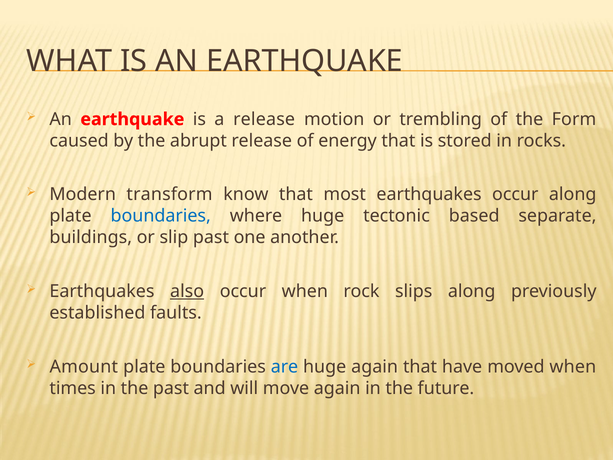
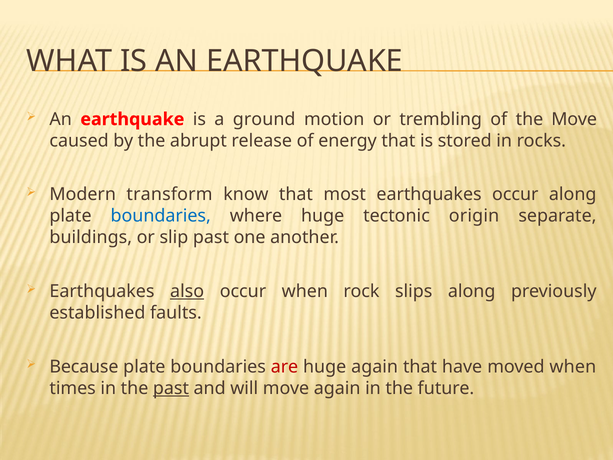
a release: release -> ground (264, 119)
the Form: Form -> Move (574, 119)
based: based -> origin (474, 216)
Amount: Amount -> Because (84, 366)
are colour: blue -> red (285, 366)
past underline: none -> present (171, 388)
